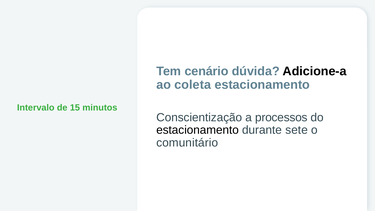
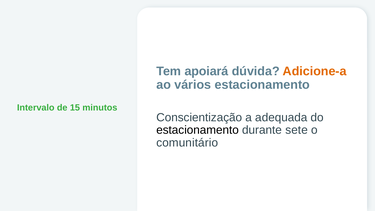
cenário: cenário -> apoiará (206, 71)
Adicione-a colour: black -> orange (315, 71)
coleta: coleta -> vários (193, 85)
processos: processos -> adequada (281, 117)
